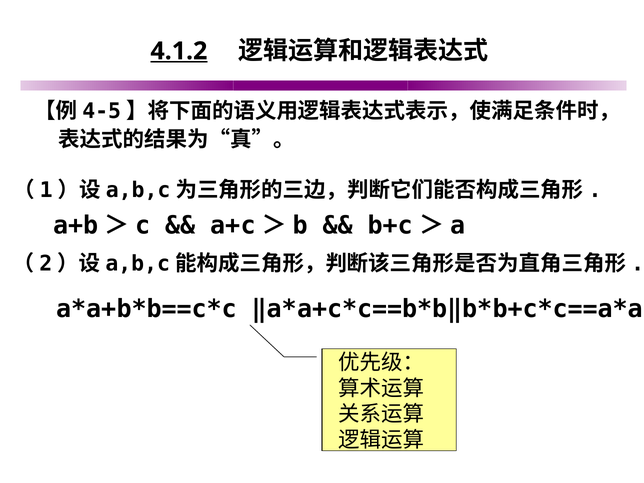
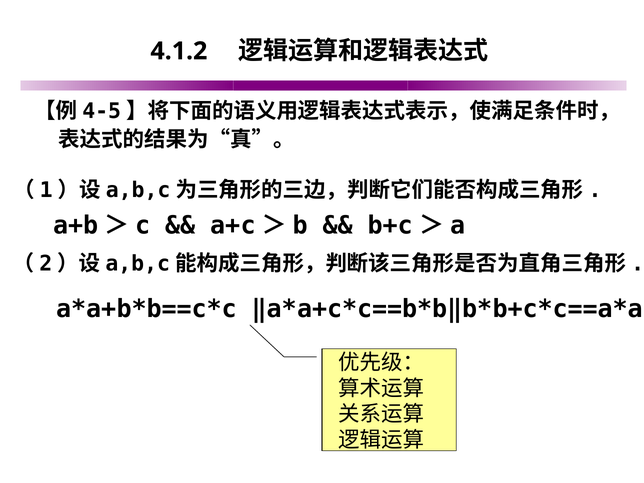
4.1.2 underline: present -> none (179, 51)
